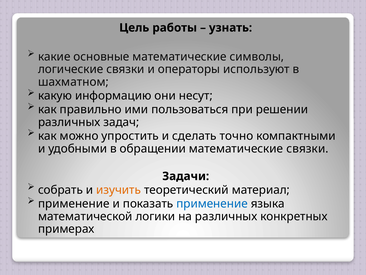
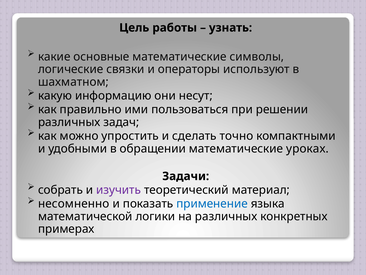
математические связки: связки -> уроках (307, 148)
изучить colour: orange -> purple (119, 190)
применение: применение -> несомненно (74, 203)
